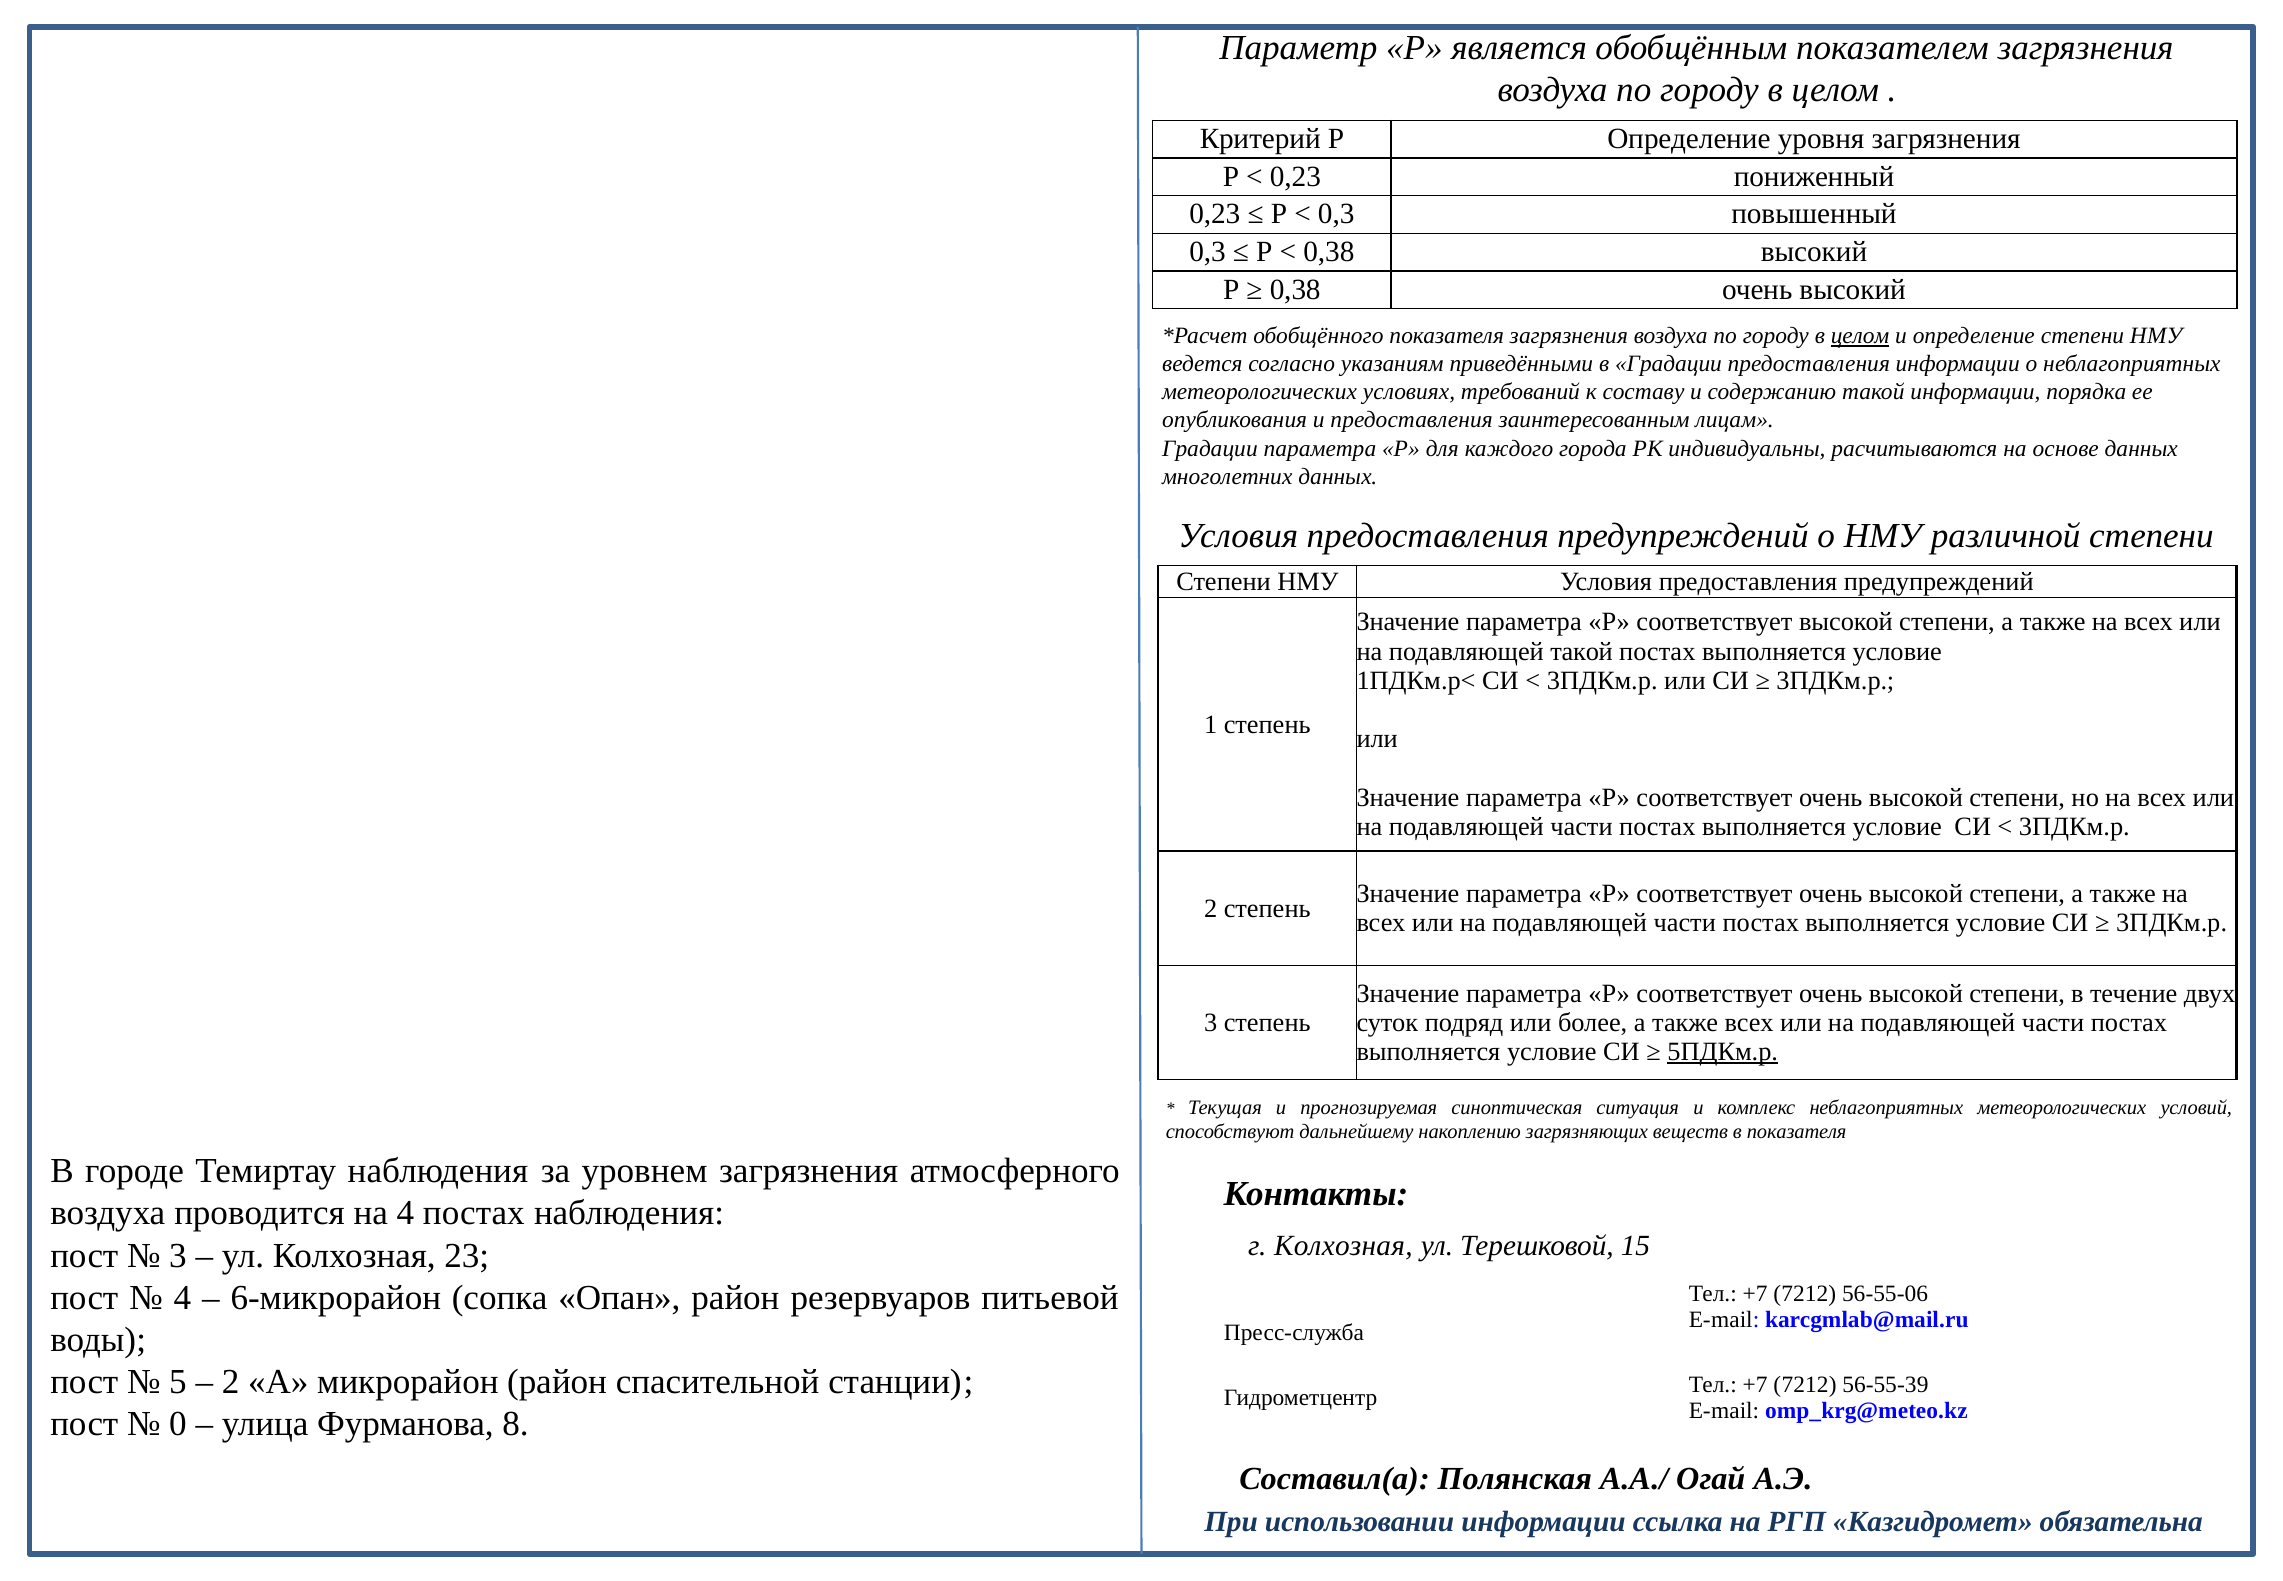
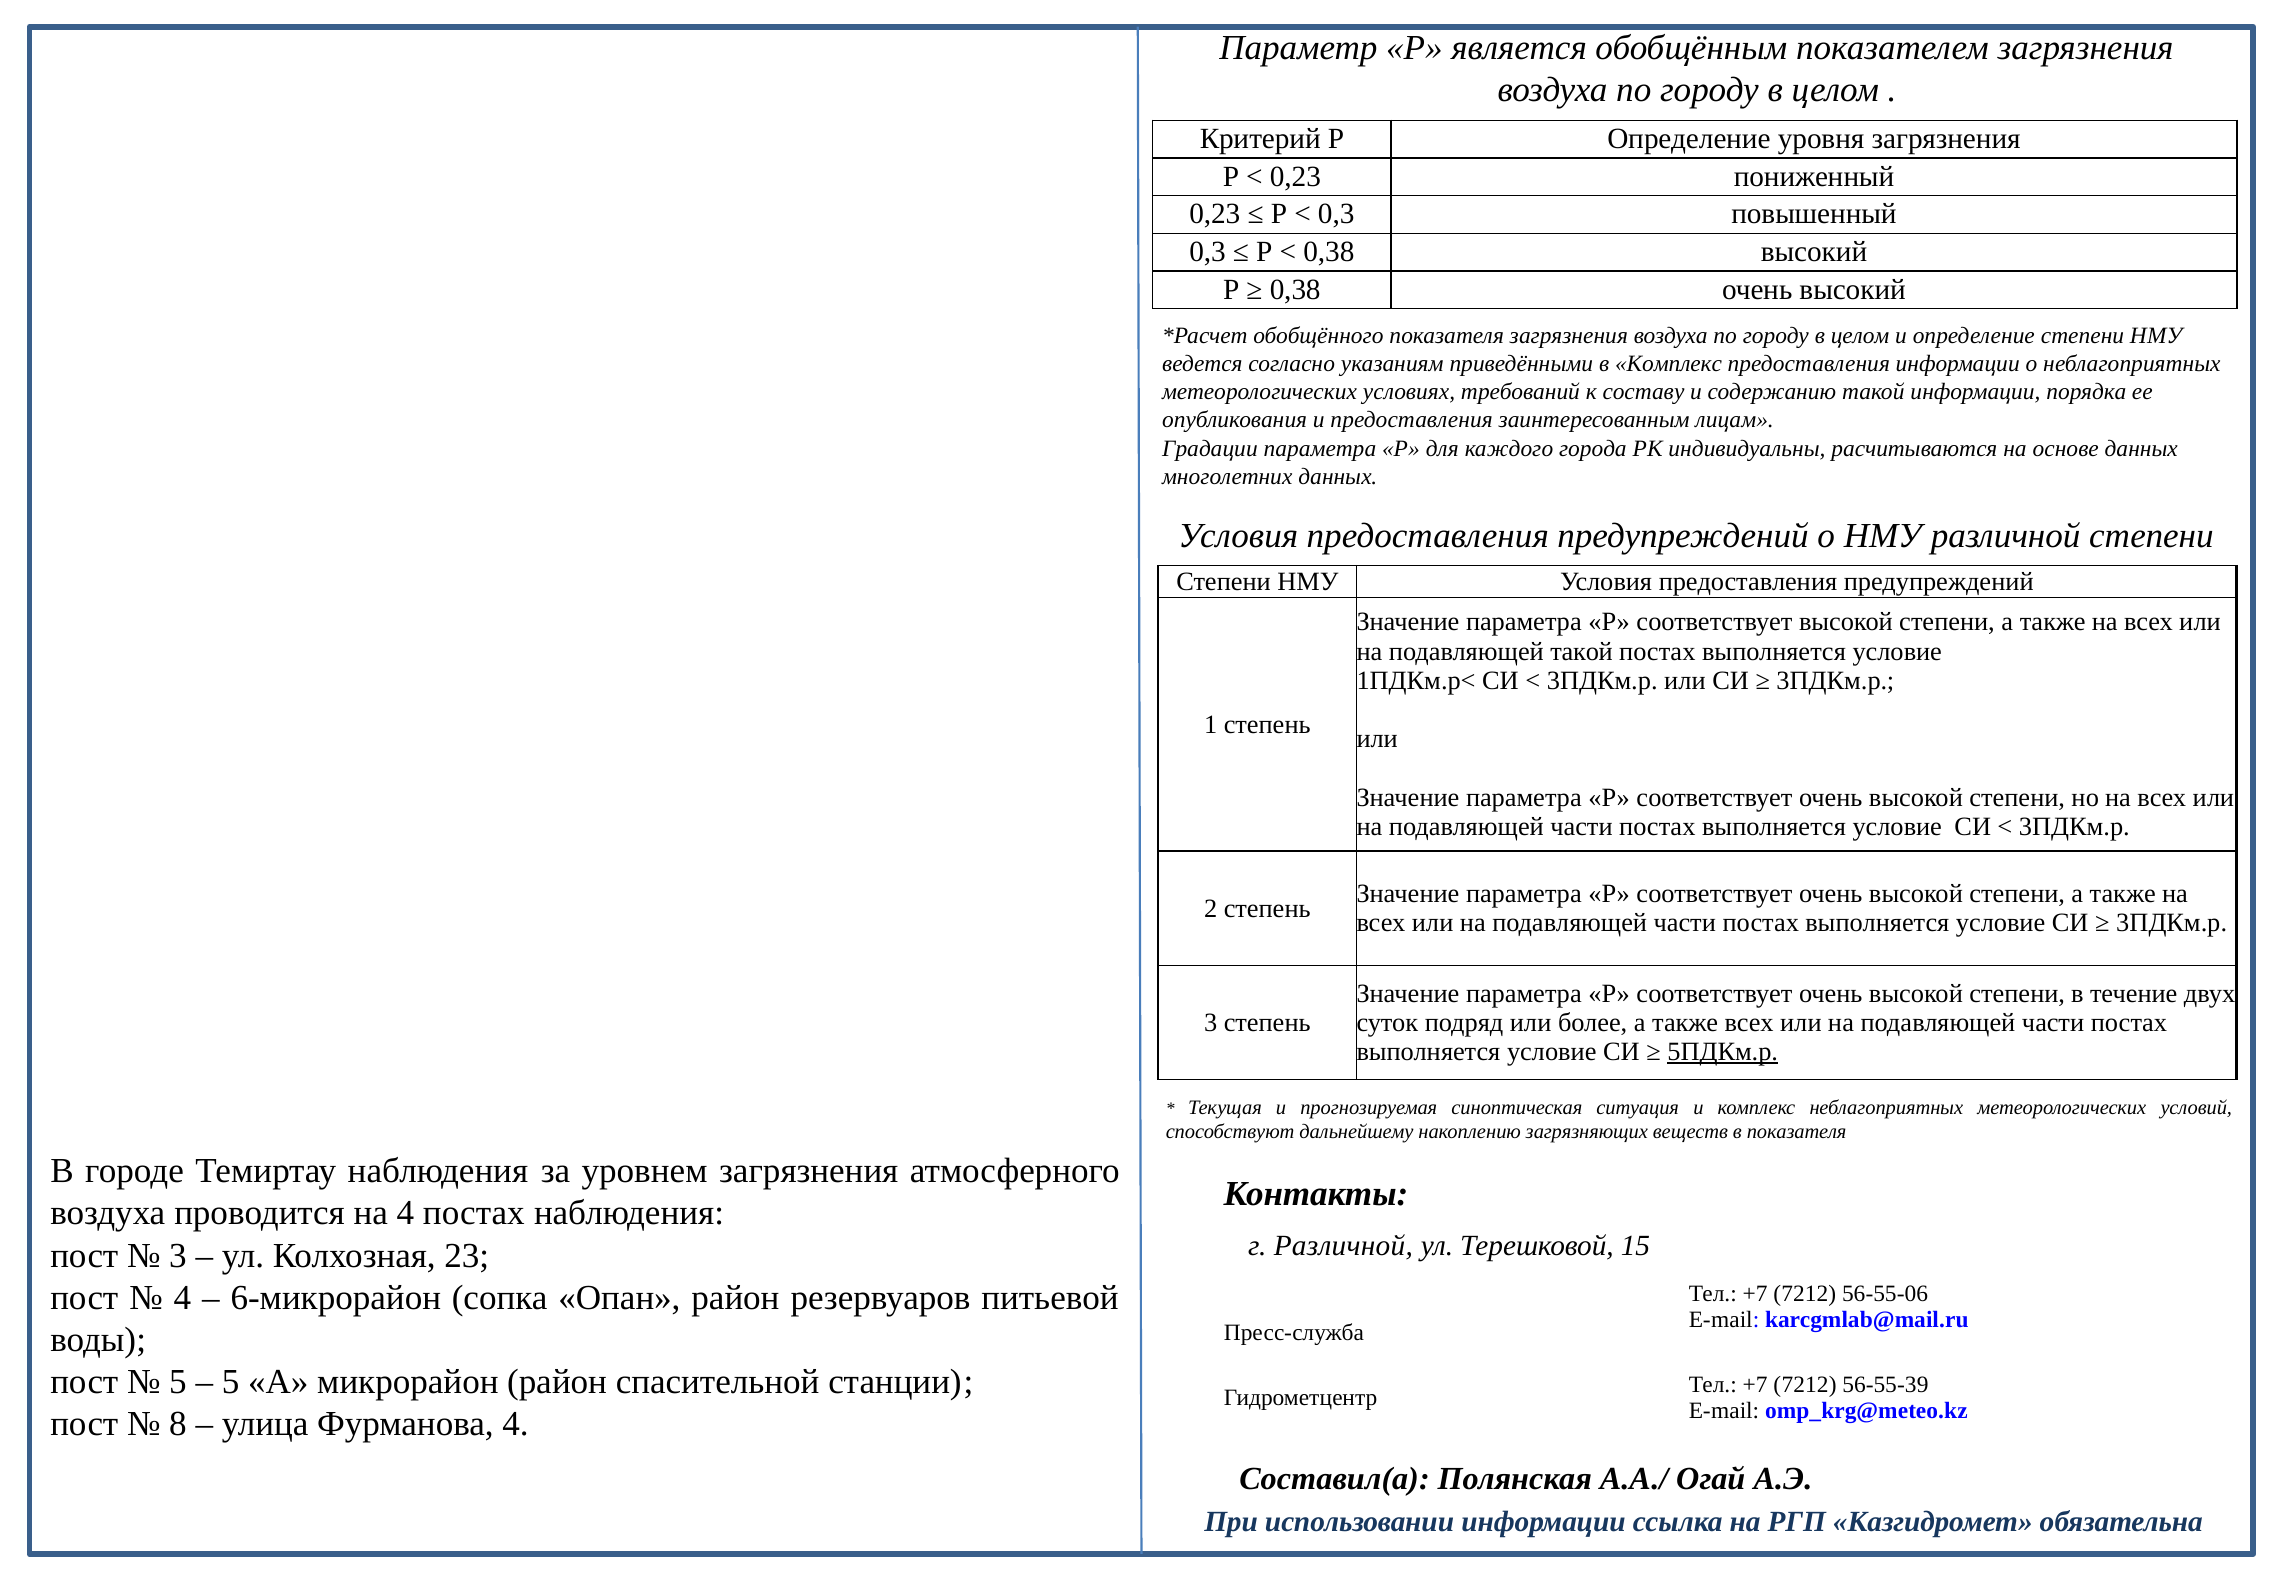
целом underline: present -> none (1860, 336)
в Градации: Градации -> Комплекс (1669, 364)
г Колхозная: Колхозная -> Различной (1343, 1245)
2: 2 -> 5 (231, 1382)
0: 0 -> 8 (178, 1424)
Фурманова 8: 8 -> 4 (516, 1424)
